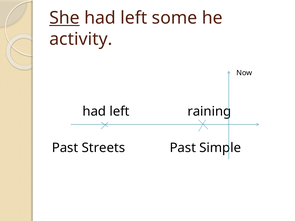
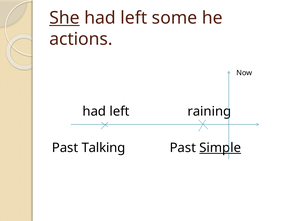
activity: activity -> actions (81, 39)
Streets: Streets -> Talking (104, 148)
Simple underline: none -> present (220, 148)
